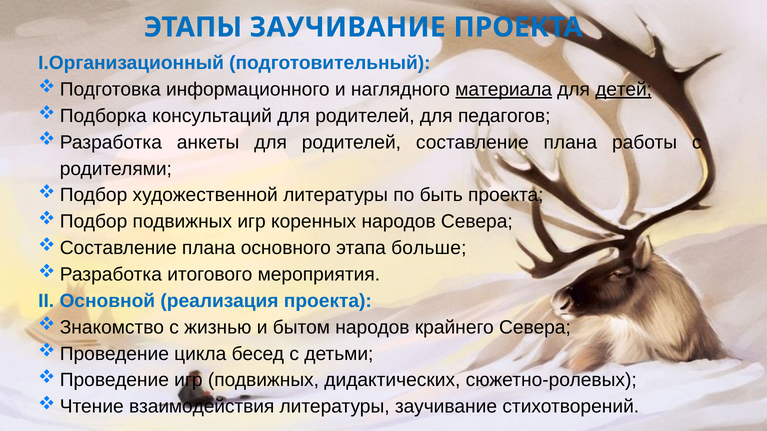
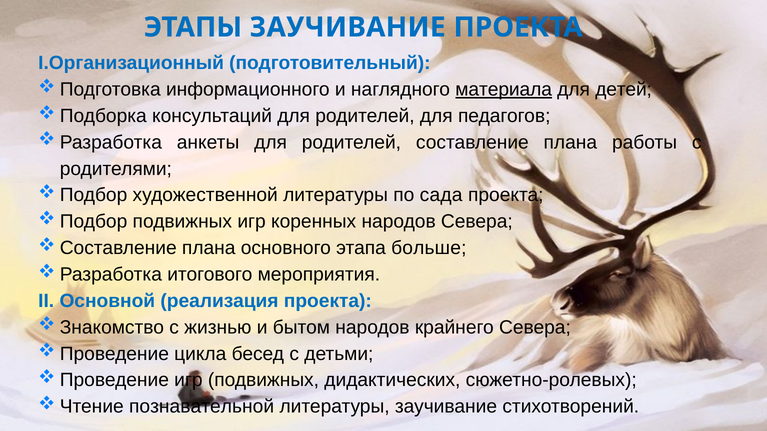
детей underline: present -> none (624, 90)
быть: быть -> сада (441, 195)
взаимодействия: взаимодействия -> познавательной (202, 407)
